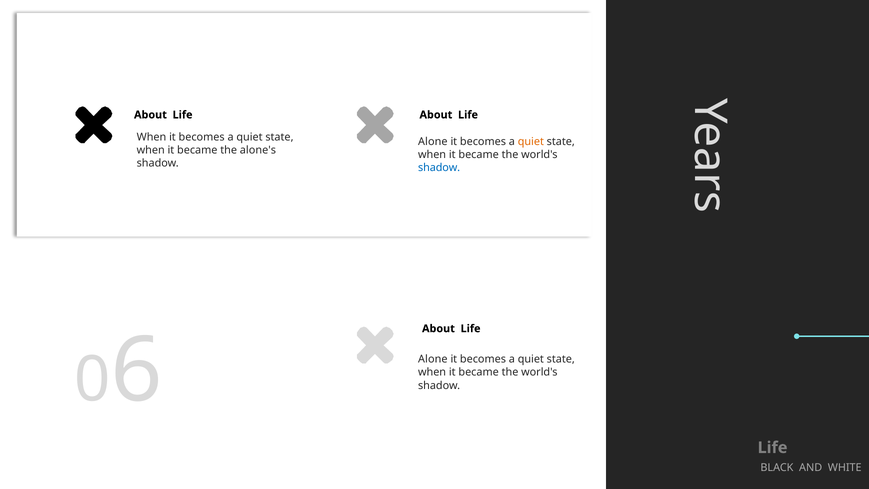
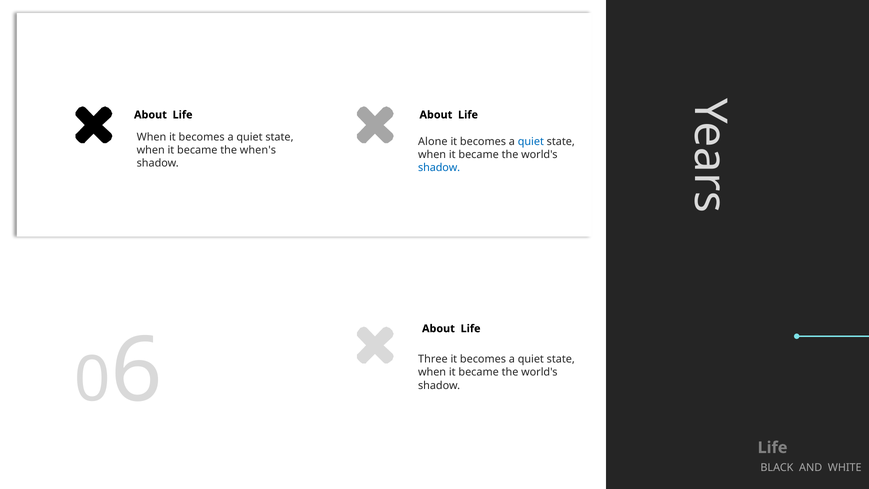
quiet colour: orange -> blue (531, 141)
alone's: alone's -> when's (258, 150)
Alone: Alone -> Three (433, 359)
